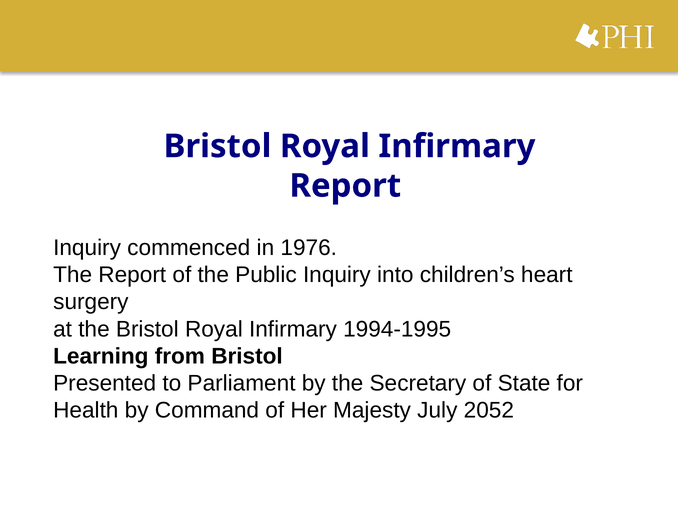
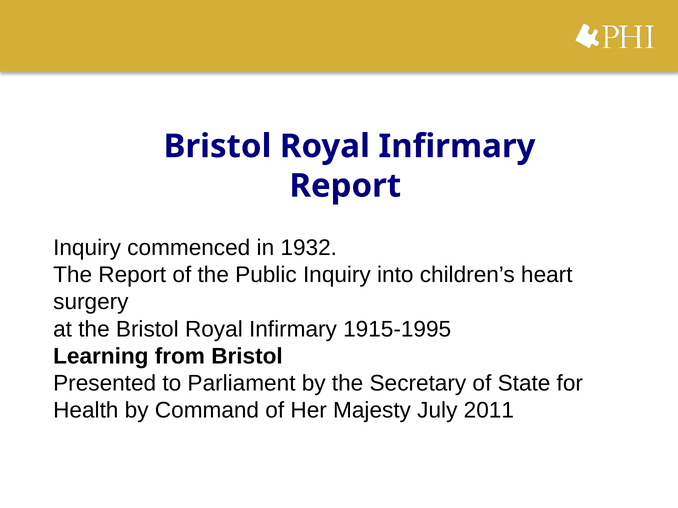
1976: 1976 -> 1932 (309, 248)
1994-1995: 1994-1995 -> 1915-1995 (397, 329)
2052: 2052 -> 2011 (489, 411)
